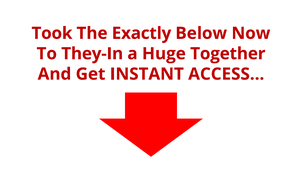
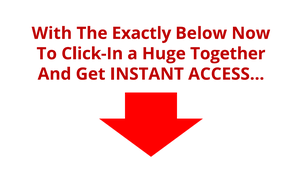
Took: Took -> With (52, 33)
They-In: They-In -> Click-In (92, 54)
